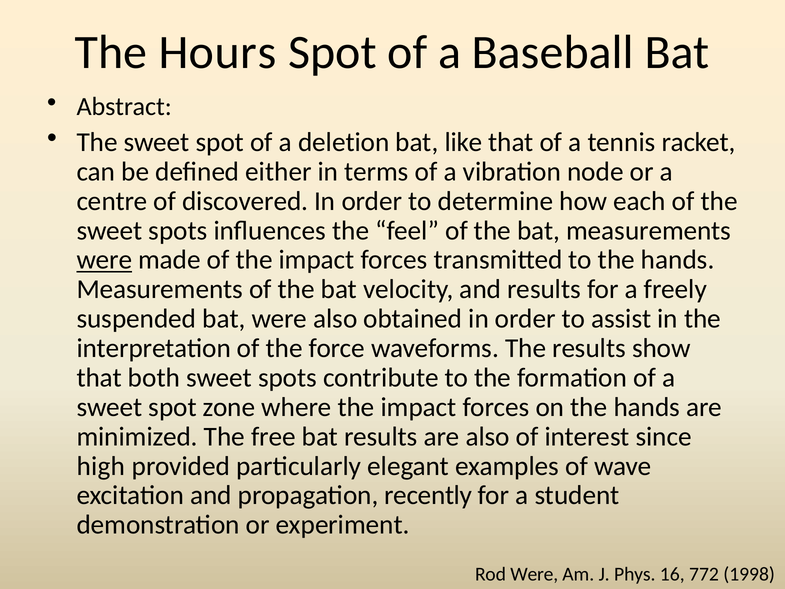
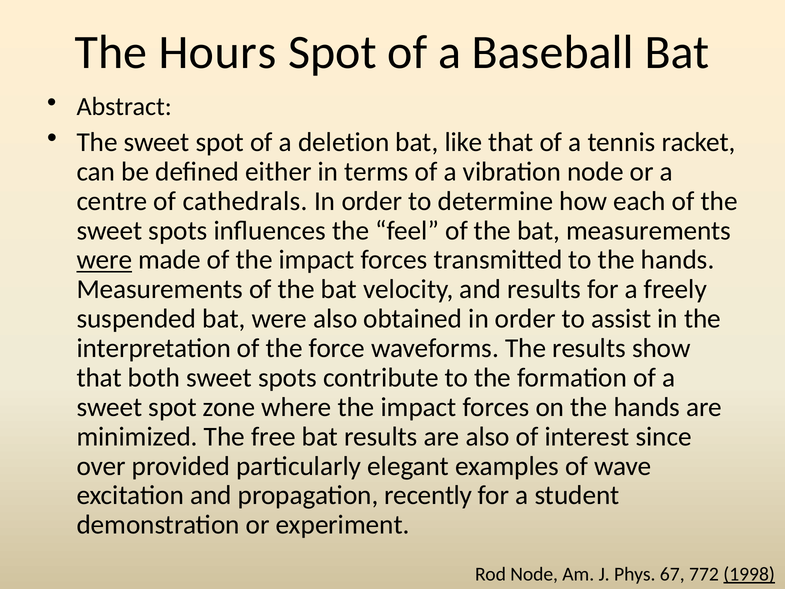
discovered: discovered -> cathedrals (245, 201)
high: high -> over (101, 466)
Rod Were: Were -> Node (534, 574)
16: 16 -> 67 (672, 574)
1998 underline: none -> present (749, 574)
